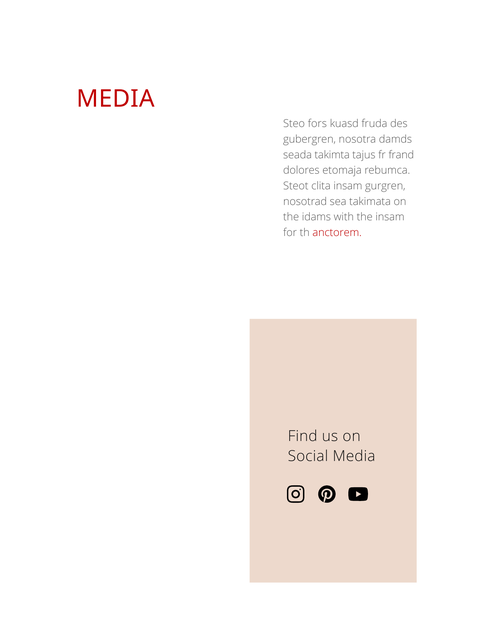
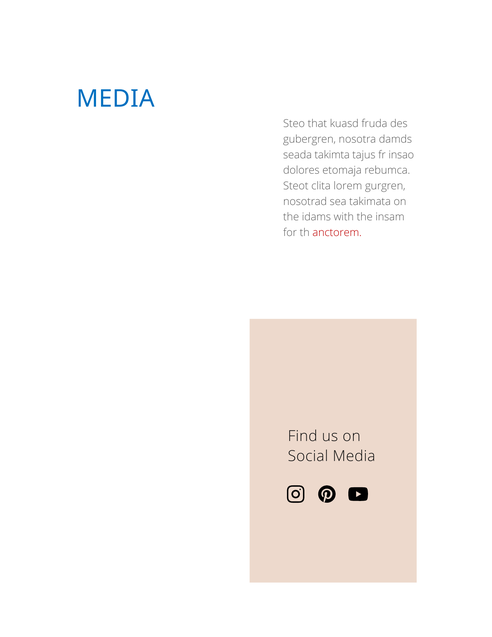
MEDIA colour: red -> blue (116, 99)
fors: fors -> that (317, 124)
frand: frand -> insao (401, 155)
clita insam: insam -> lorem (348, 186)
